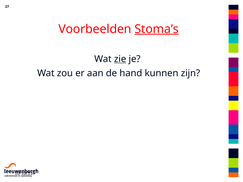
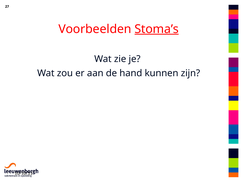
zie underline: present -> none (120, 59)
